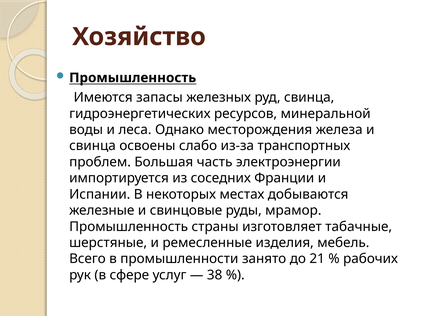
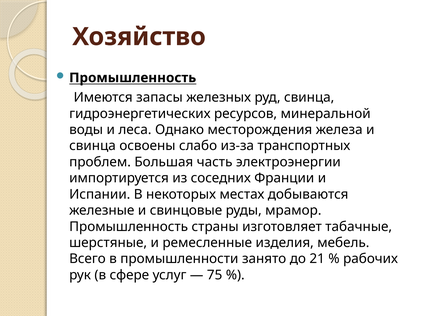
38: 38 -> 75 (215, 275)
